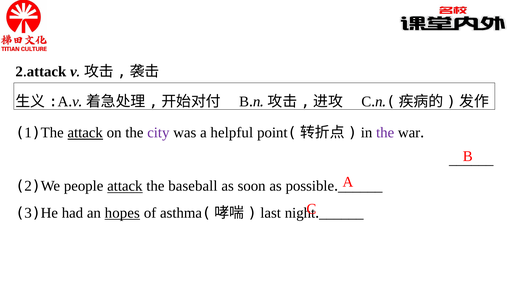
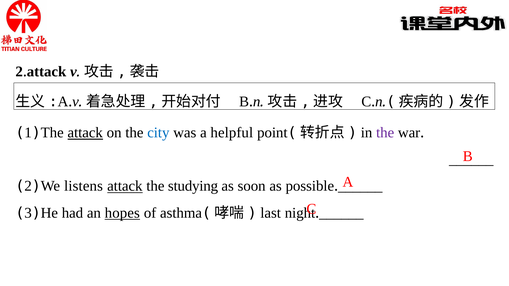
city colour: purple -> blue (158, 133)
people: people -> listens (84, 186)
baseball: baseball -> studying (193, 186)
